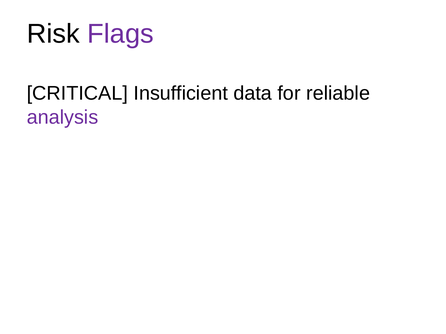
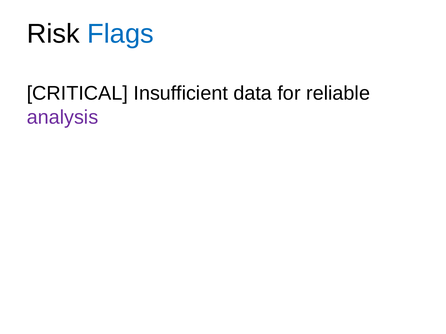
Flags colour: purple -> blue (121, 34)
